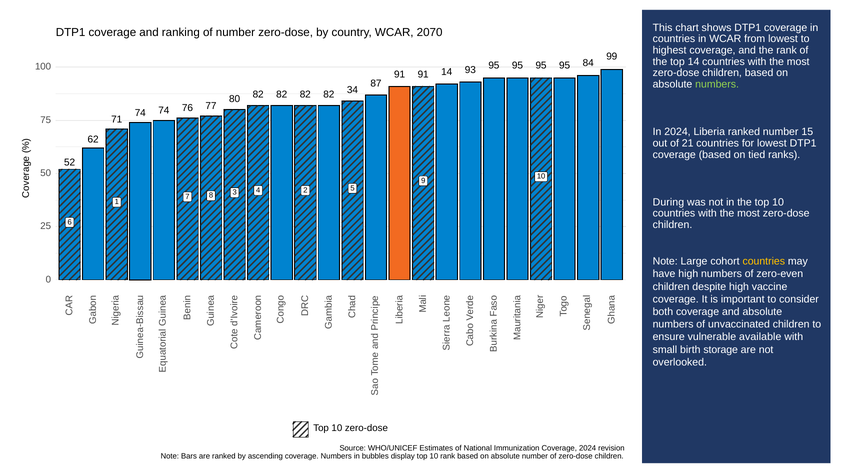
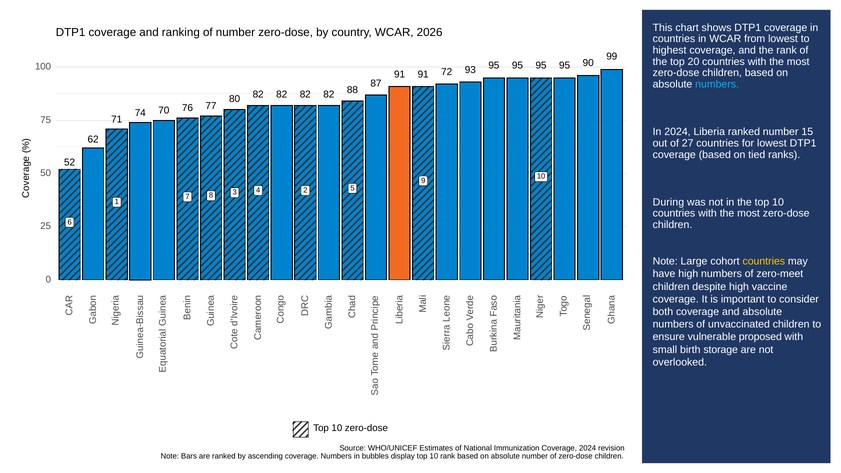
2070: 2070 -> 2026 (430, 33)
top 14: 14 -> 20 (694, 62)
84: 84 -> 90 (588, 63)
91 14: 14 -> 72 (447, 72)
numbers colour: light green -> light blue (717, 84)
34: 34 -> 88 (352, 90)
74 74: 74 -> 70 (164, 110)
21: 21 -> 27 (688, 143)
zero-even: zero-even -> zero-meet (780, 274)
available: available -> proposed (760, 337)
